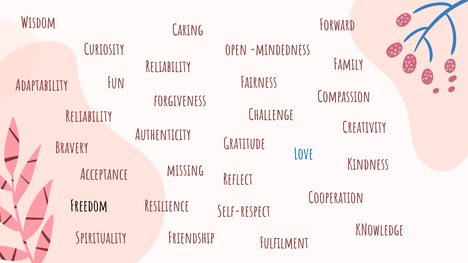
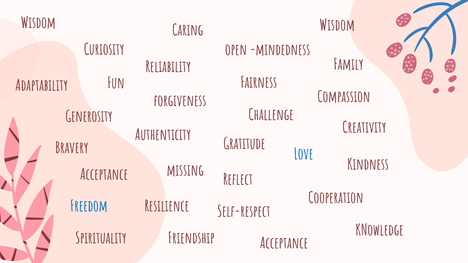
Forward: Forward -> Wisdom (337, 25)
Reliability: Reliability -> Generosity (89, 117)
Freedom colour: black -> blue (89, 207)
Fulfilment: Fulfilment -> Acceptance (284, 244)
